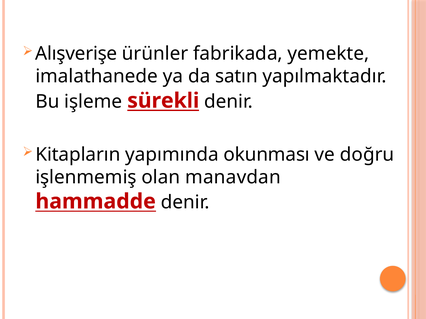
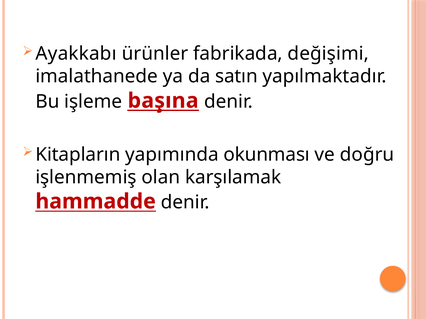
Alışverişe: Alışverişe -> Ayakkabı (76, 54)
yemekte: yemekte -> değişimi (328, 54)
sürekli: sürekli -> başına (163, 101)
manavdan: manavdan -> karşılamak (233, 177)
